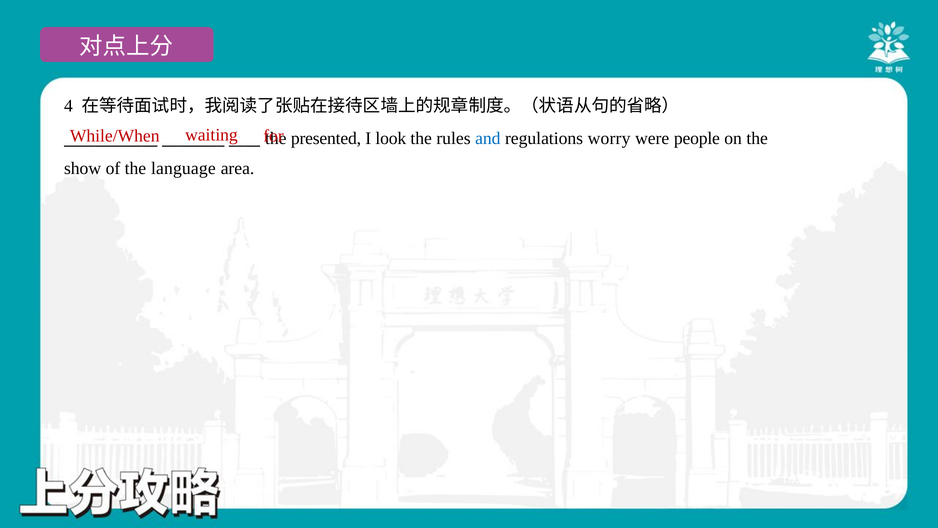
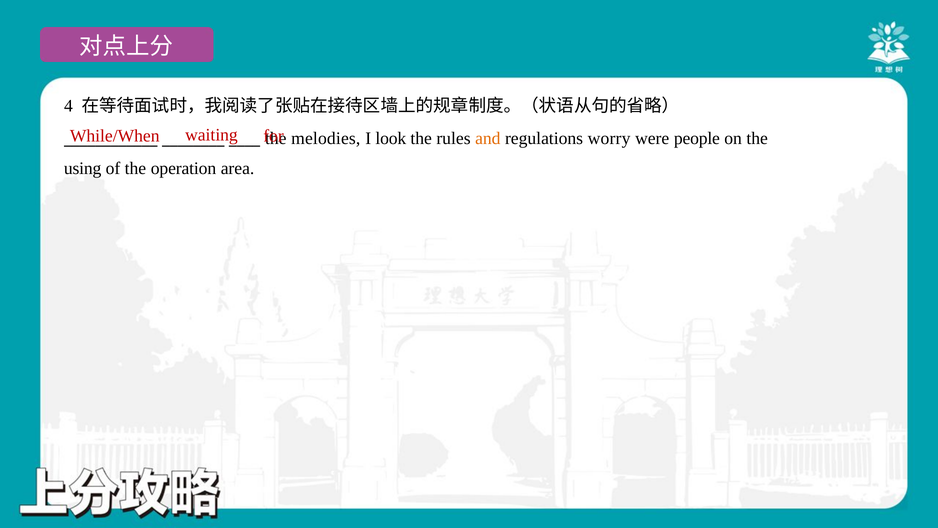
presented: presented -> melodies (326, 138)
and colour: blue -> orange (488, 138)
show: show -> using (83, 169)
language: language -> operation (183, 169)
